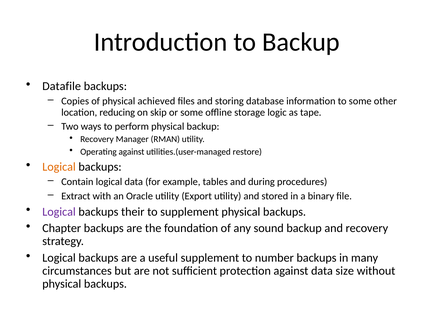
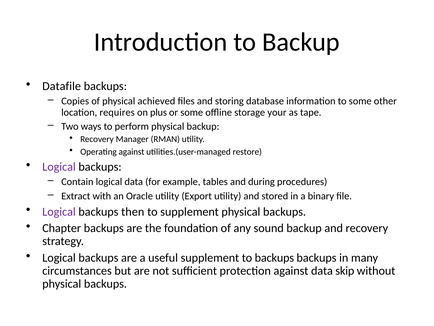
reducing: reducing -> requires (117, 112)
skip: skip -> plus (159, 112)
logic: logic -> your (277, 112)
Logical colour: orange -> purple (59, 167)
their: their -> then (133, 211)
to number: number -> backups (274, 257)
size: size -> skip (345, 270)
